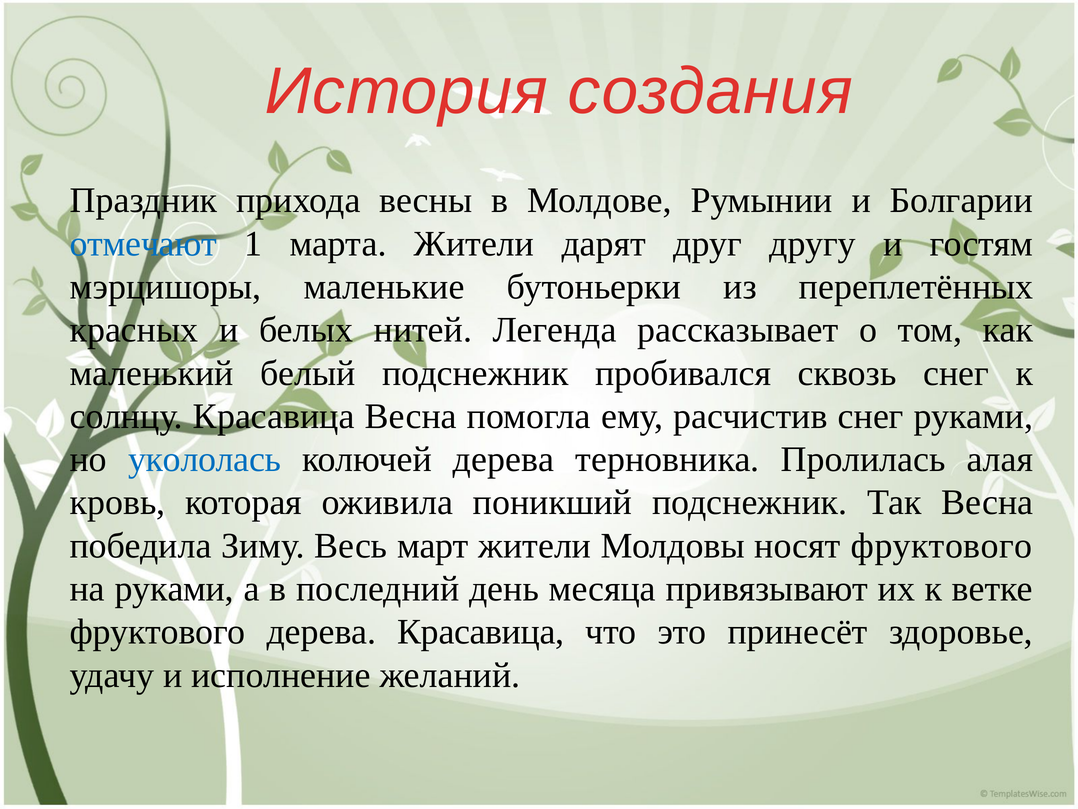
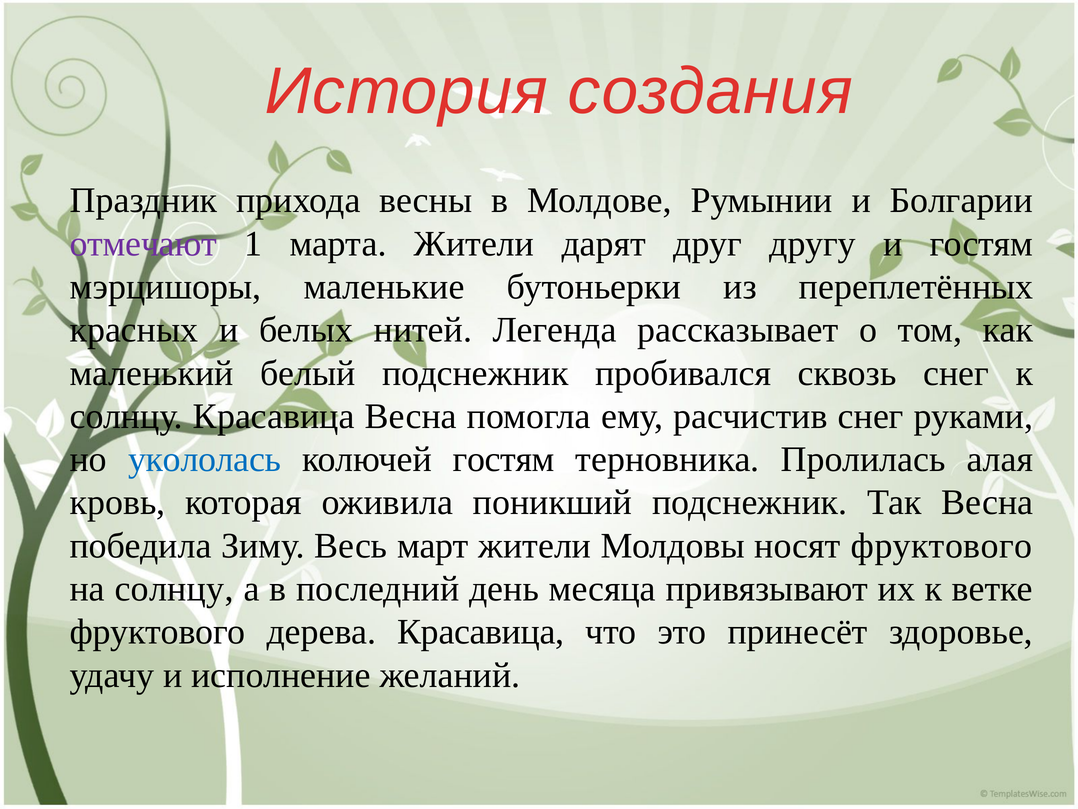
отмечают colour: blue -> purple (143, 244)
колючей дерева: дерева -> гостям (504, 459)
на руками: руками -> солнцу (174, 589)
